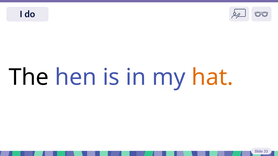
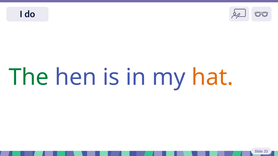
The colour: black -> green (29, 78)
